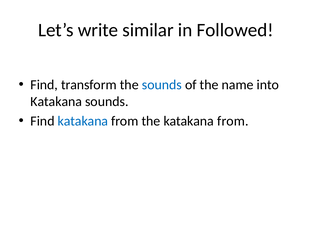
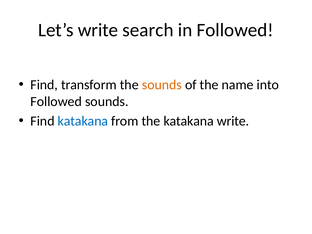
similar: similar -> search (148, 30)
sounds colour: blue -> orange (162, 85)
Katakana: Katakana -> Followed (56, 102)
the katakana from: from -> write (233, 121)
